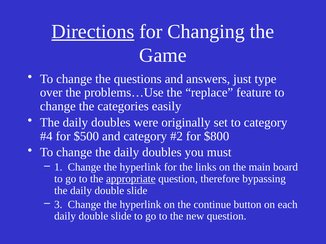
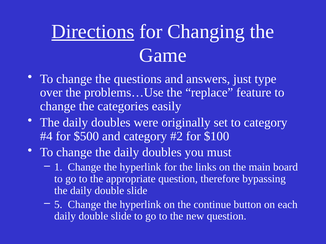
$800: $800 -> $100 (217, 136)
appropriate underline: present -> none (131, 179)
3: 3 -> 5 (58, 205)
